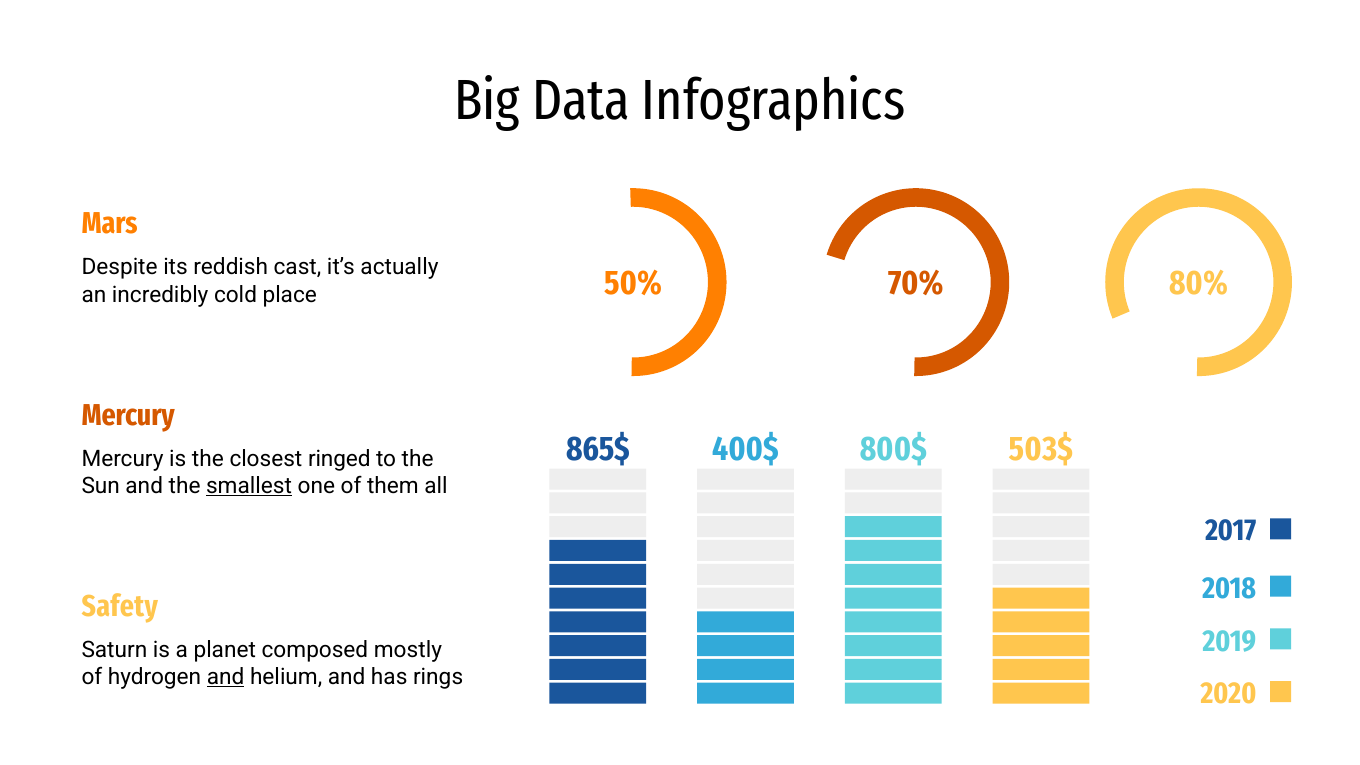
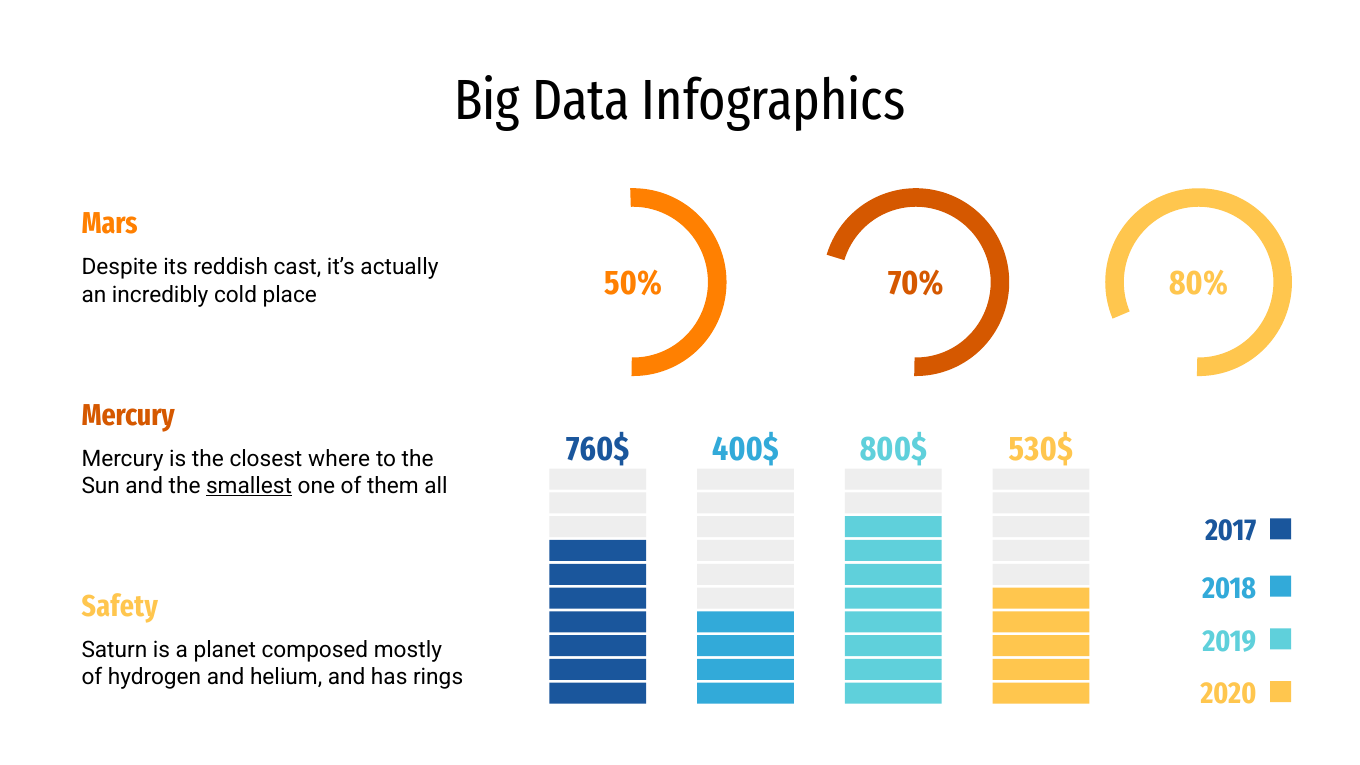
865$: 865$ -> 760$ (598, 449)
503$: 503$ -> 530$ (1041, 449)
ringed: ringed -> where (339, 459)
and underline: present -> none (226, 677)
